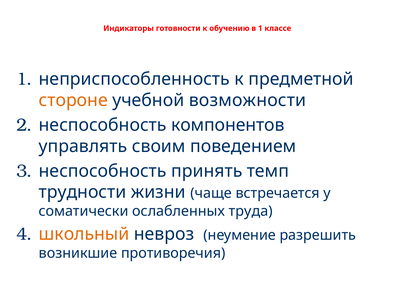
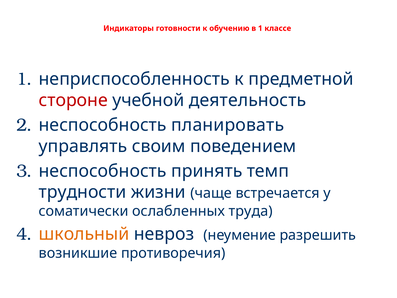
стороне colour: orange -> red (73, 100)
возможности: возможности -> деятельность (248, 100)
компонентов: компонентов -> планировать (228, 125)
